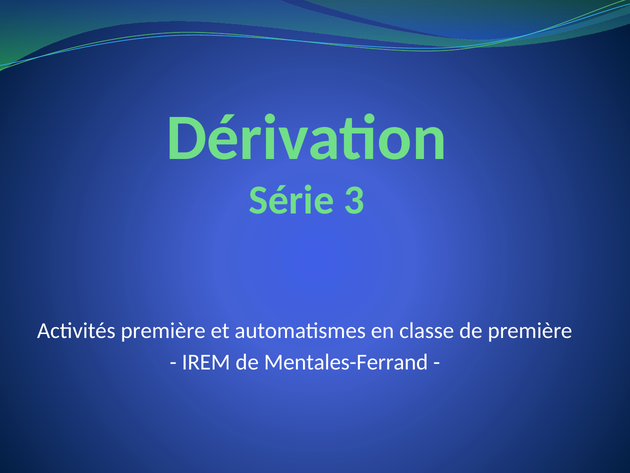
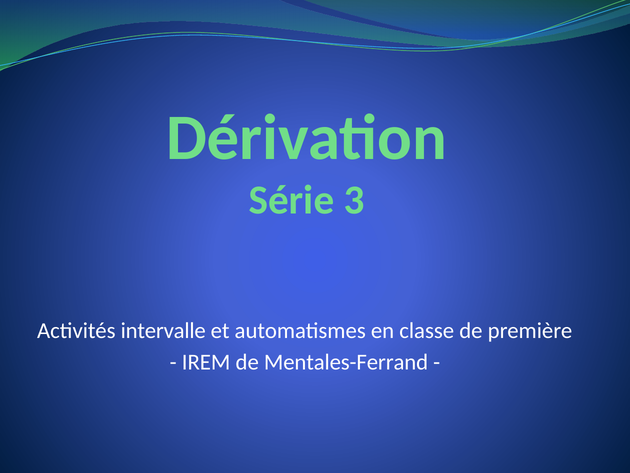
Activités première: première -> intervalle (163, 330)
